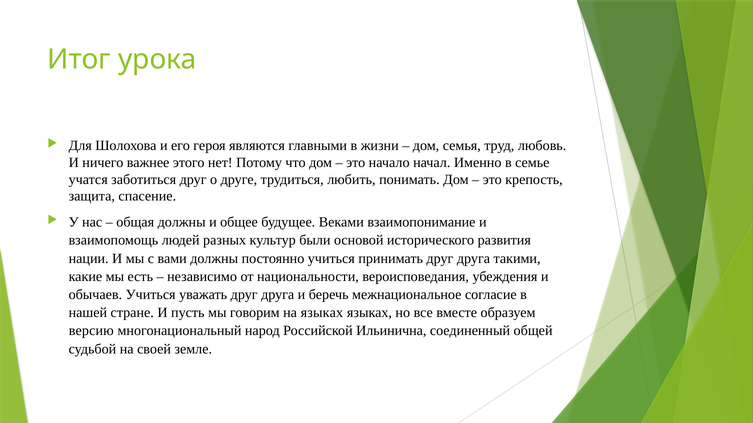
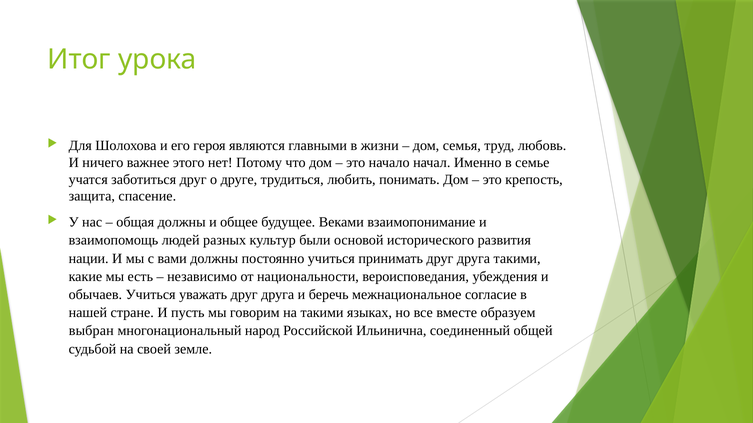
на языках: языках -> такими (322, 313)
версию: версию -> выбран (91, 331)
